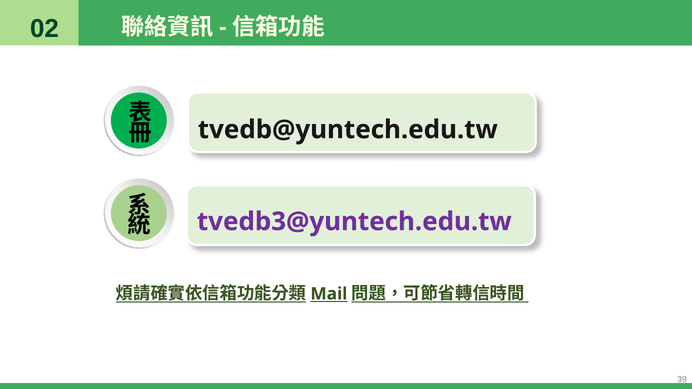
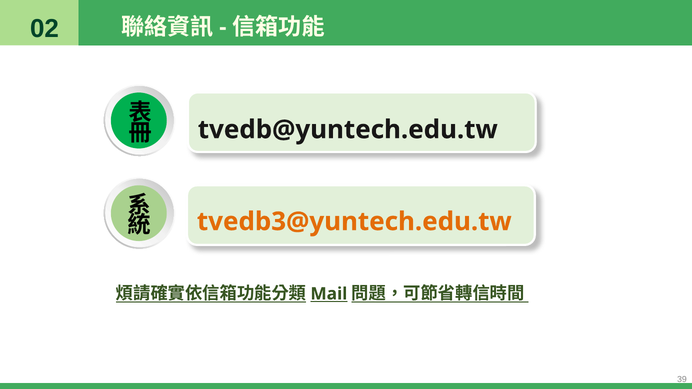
tvedb3@yuntech.edu.tw colour: purple -> orange (354, 222)
